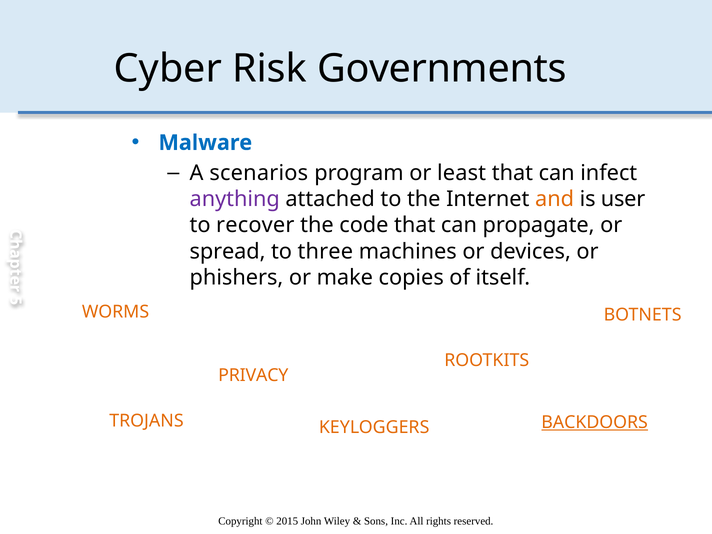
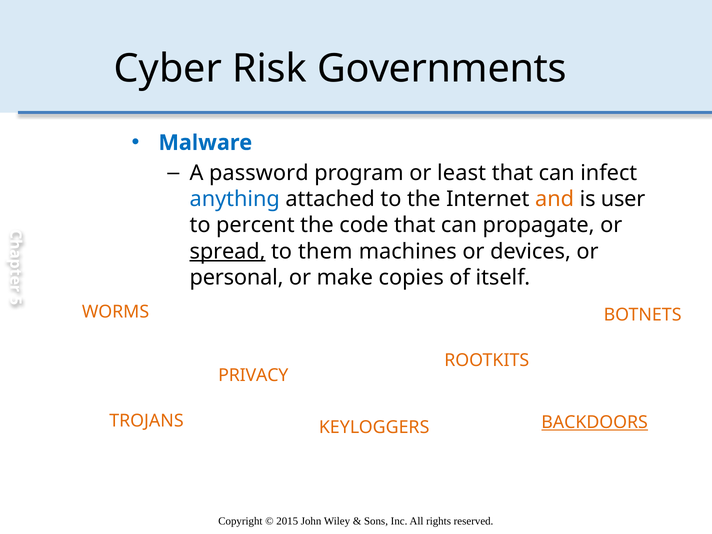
scenarios: scenarios -> password (259, 173)
anything colour: purple -> blue (235, 199)
recover: recover -> percent (255, 225)
spread underline: none -> present (228, 251)
three: three -> them (325, 251)
phishers: phishers -> personal (237, 277)
